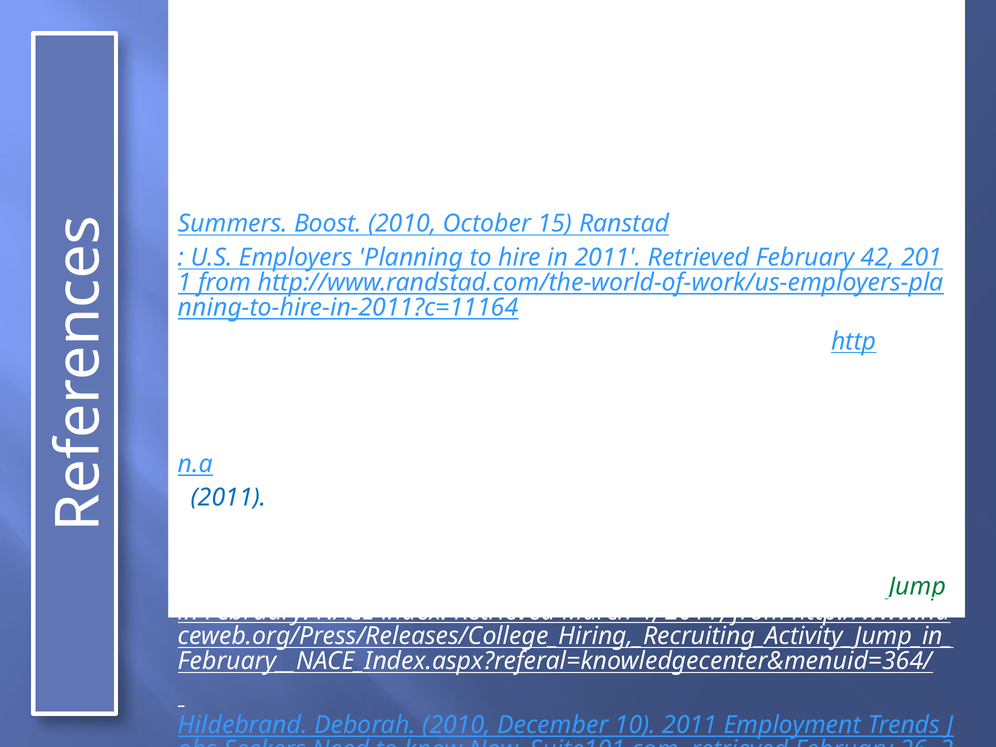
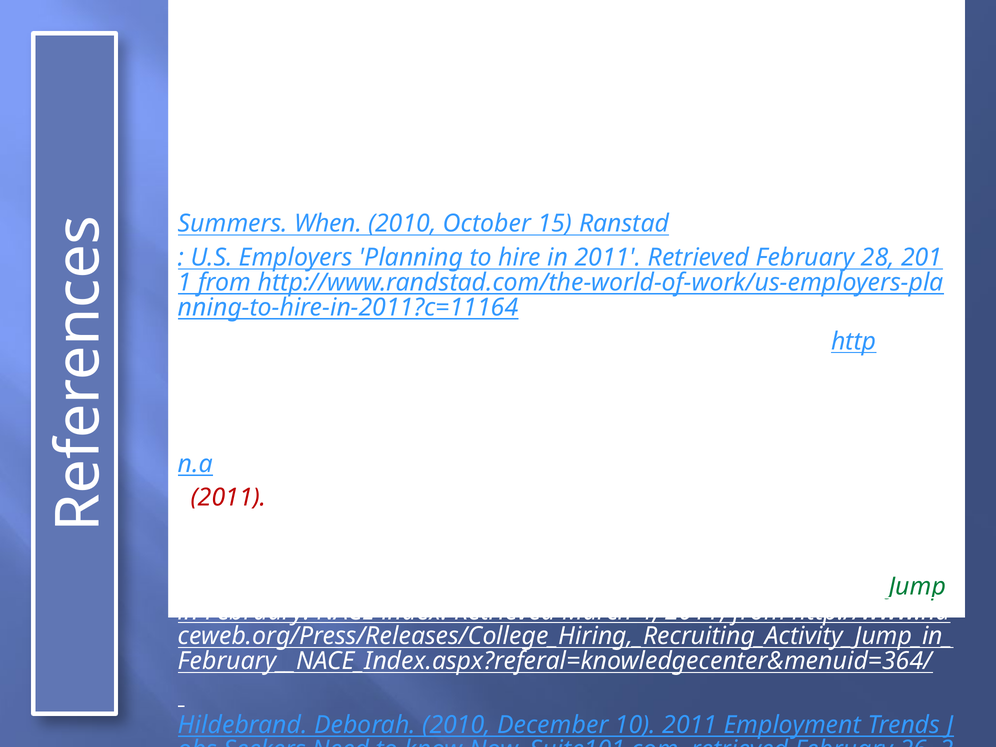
Boost: Boost -> When (328, 224)
42: 42 -> 28 (878, 258)
2011 colour: blue -> red (229, 498)
